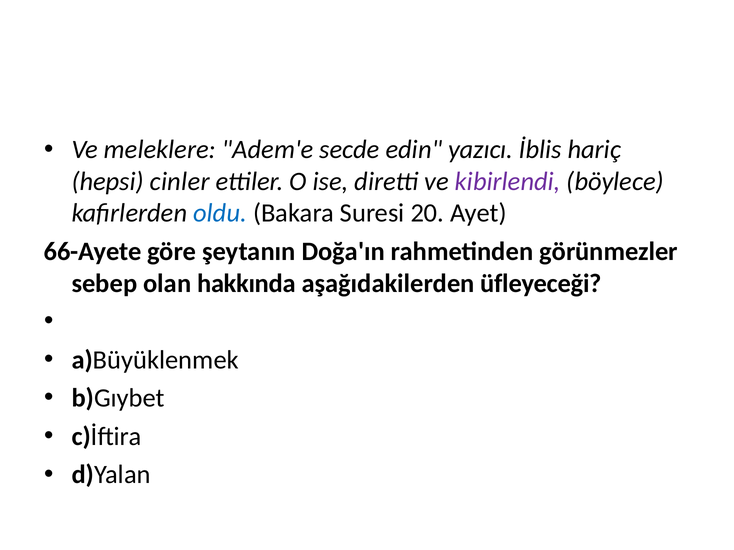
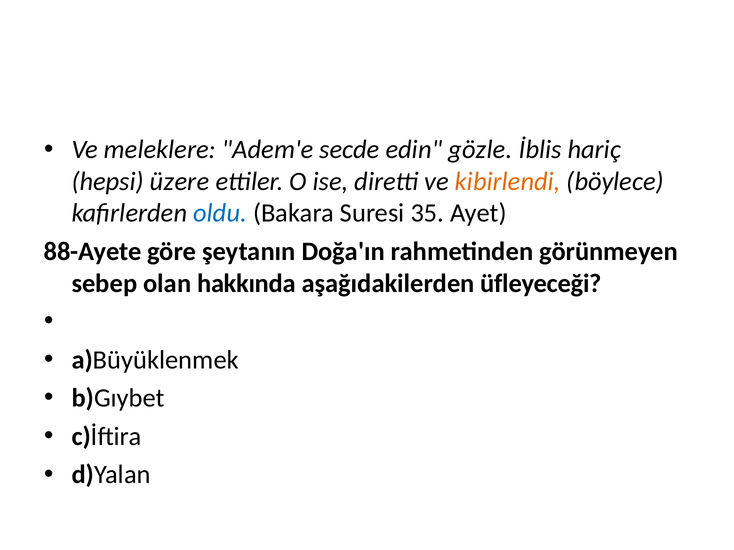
yazıcı: yazıcı -> gözle (480, 150)
cinler: cinler -> üzere (180, 182)
kibirlendi colour: purple -> orange (508, 182)
20: 20 -> 35 (427, 213)
66-Ayete: 66-Ayete -> 88-Ayete (93, 252)
görünmezler: görünmezler -> görünmeyen (609, 252)
